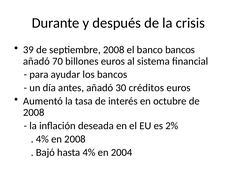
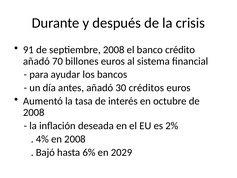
39: 39 -> 91 (28, 50)
banco bancos: bancos -> crédito (180, 50)
hasta 4%: 4% -> 6% (89, 152)
2004: 2004 -> 2029 (122, 152)
